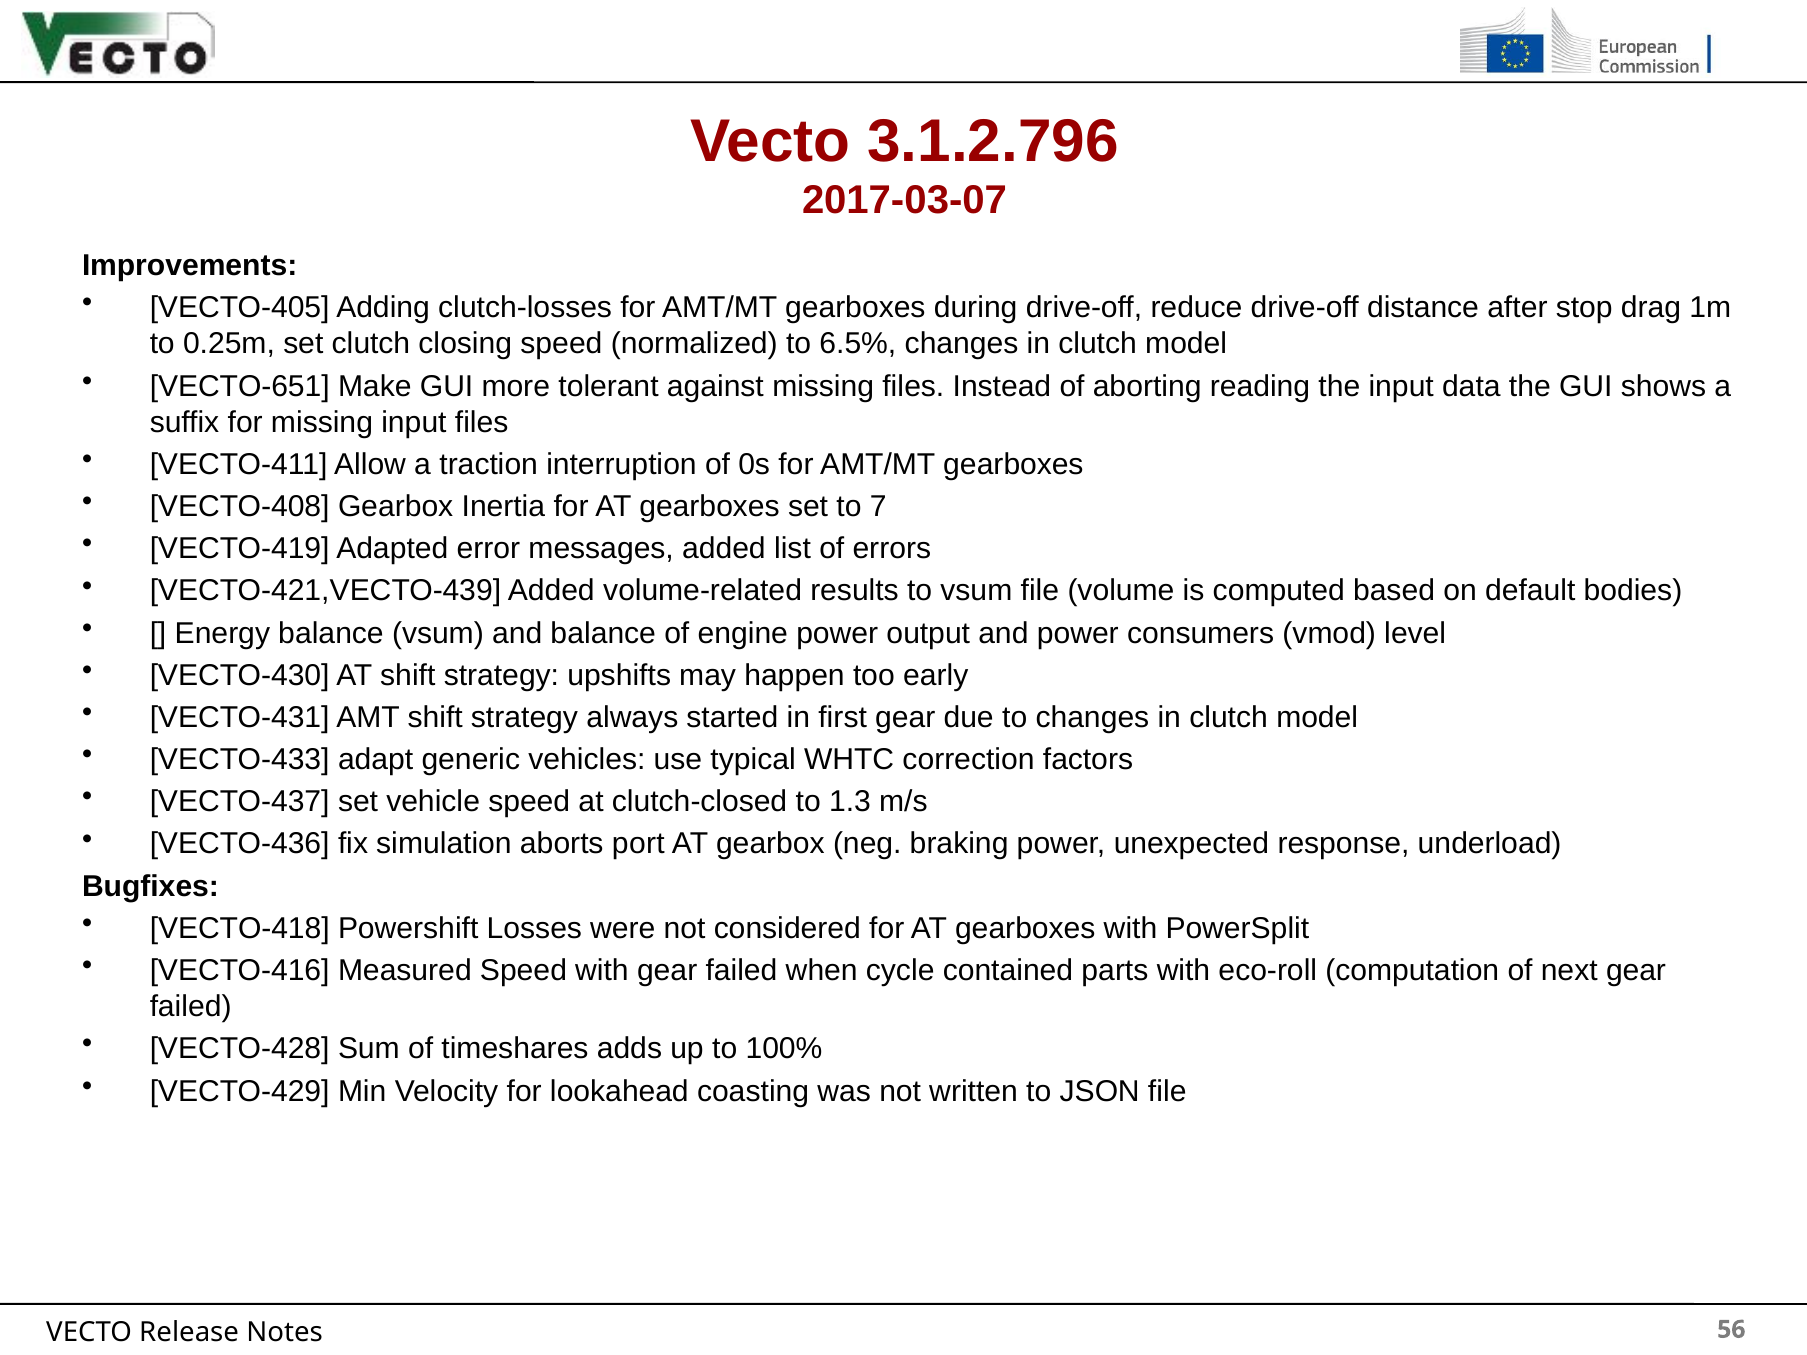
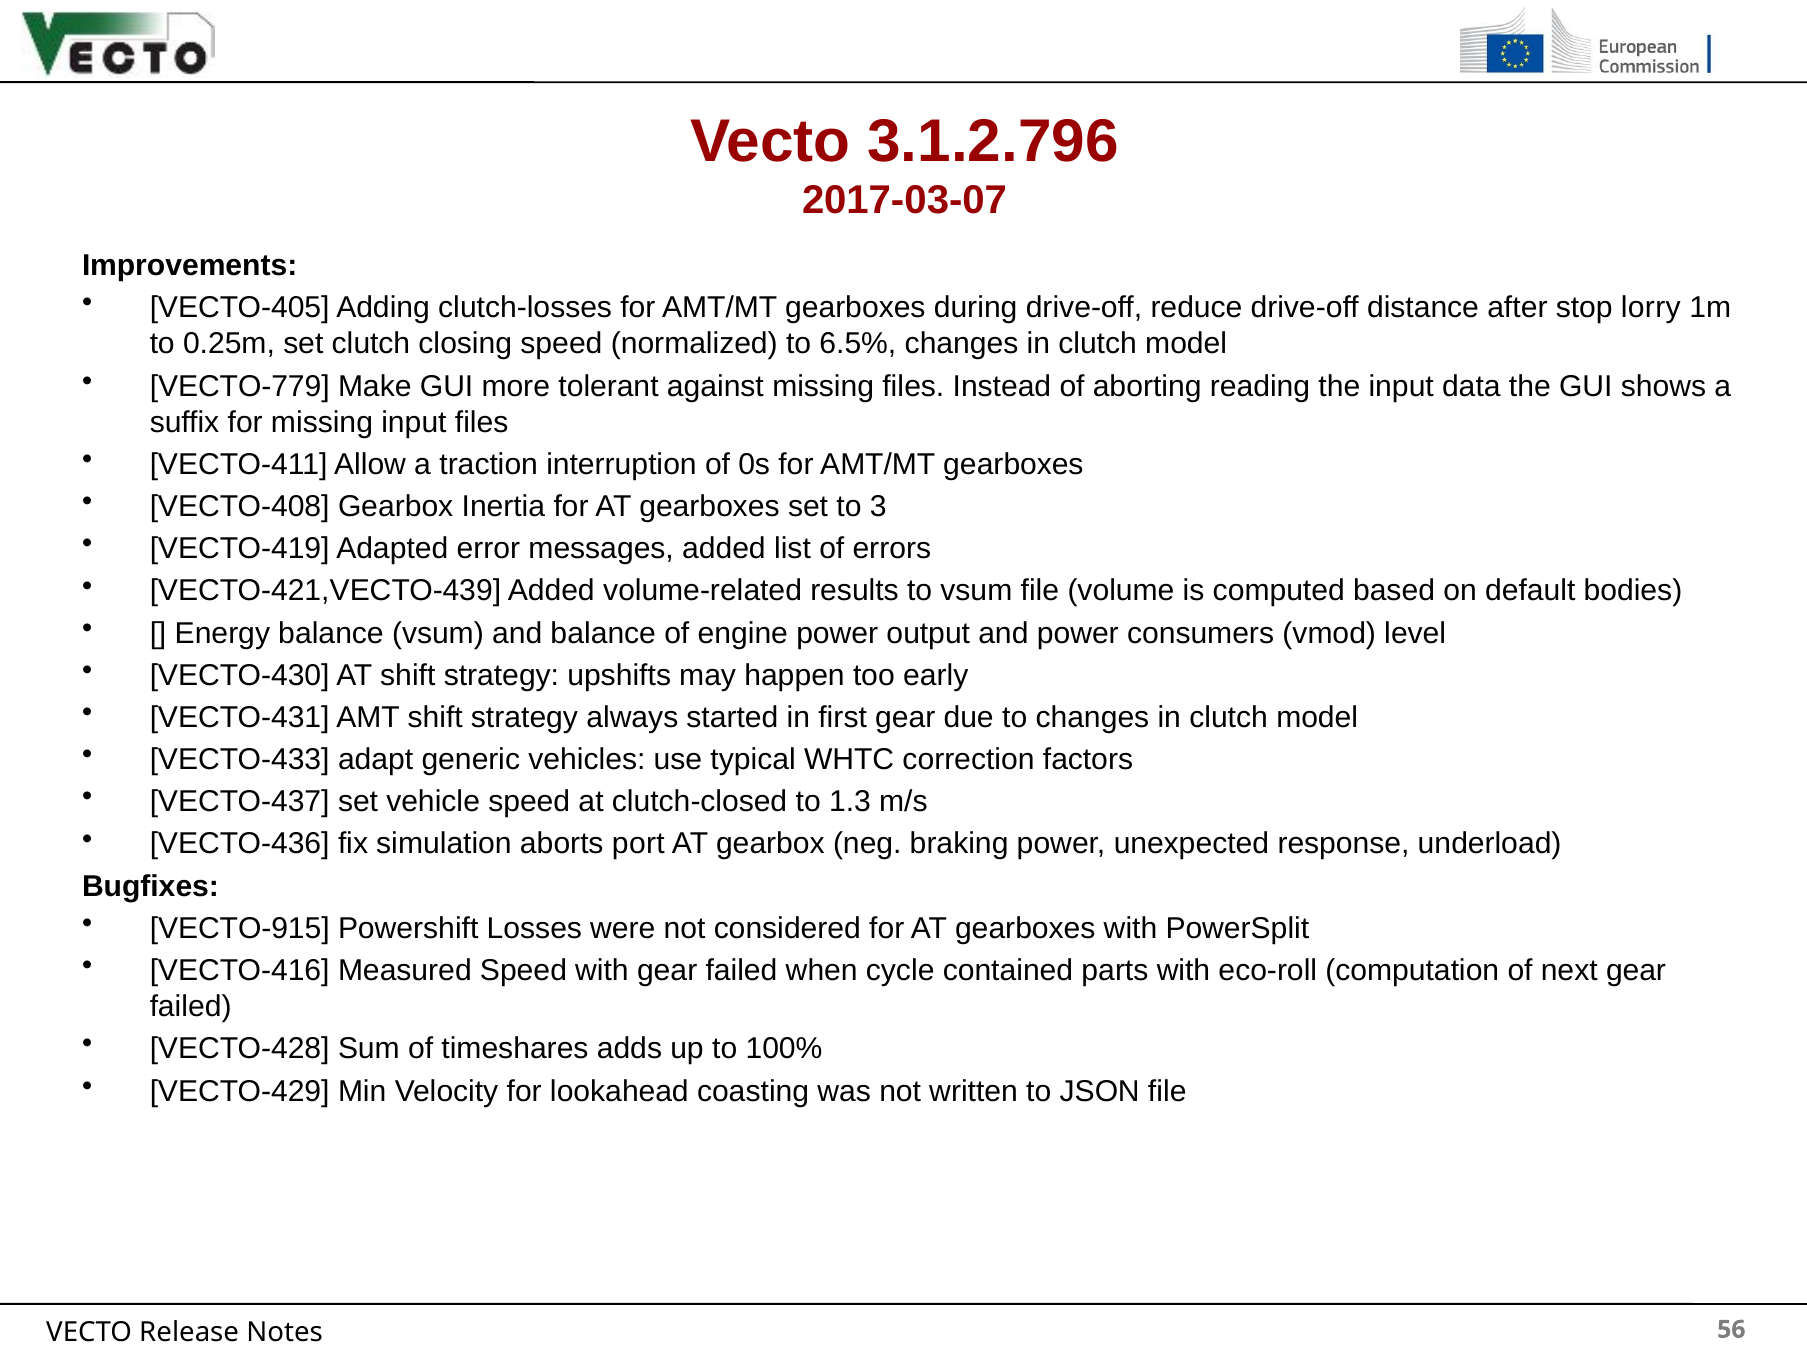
drag: drag -> lorry (1651, 308)
VECTO-651: VECTO-651 -> VECTO-779 (240, 386)
7: 7 -> 3 (878, 507)
VECTO-418: VECTO-418 -> VECTO-915 (240, 929)
